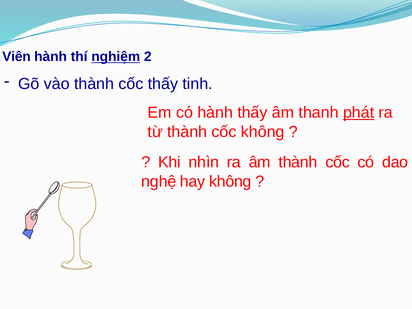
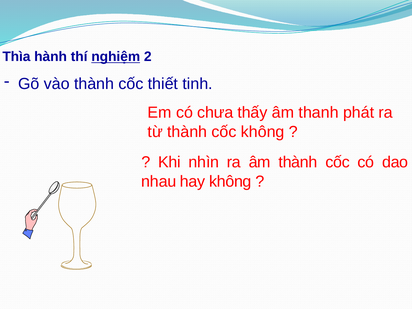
Viên: Viên -> Thìa (16, 57)
cốc thấy: thấy -> thiết (163, 84)
có hành: hành -> chưa (215, 113)
phát underline: present -> none (359, 113)
nghệ: nghệ -> nhau (159, 181)
